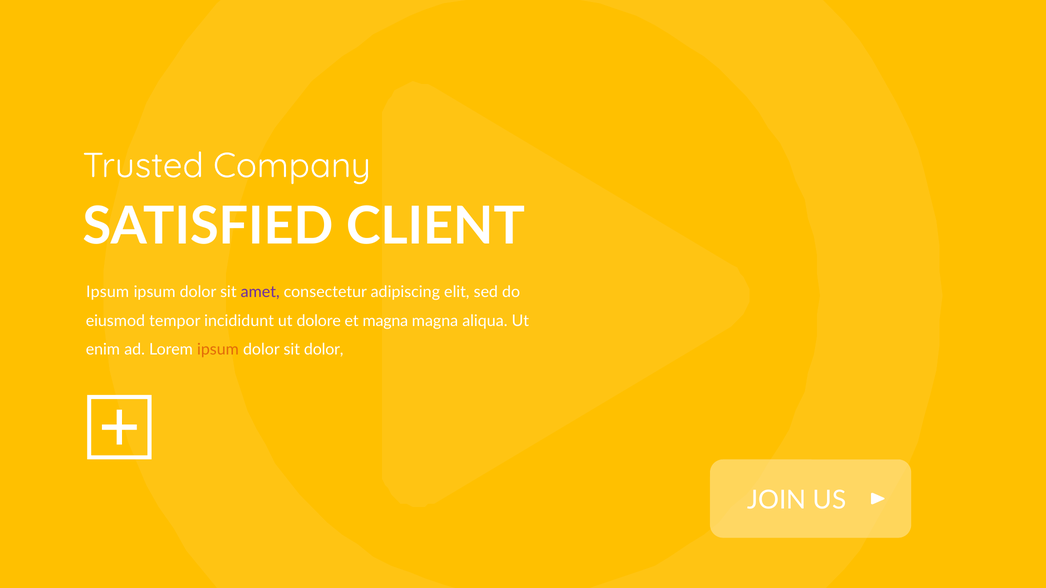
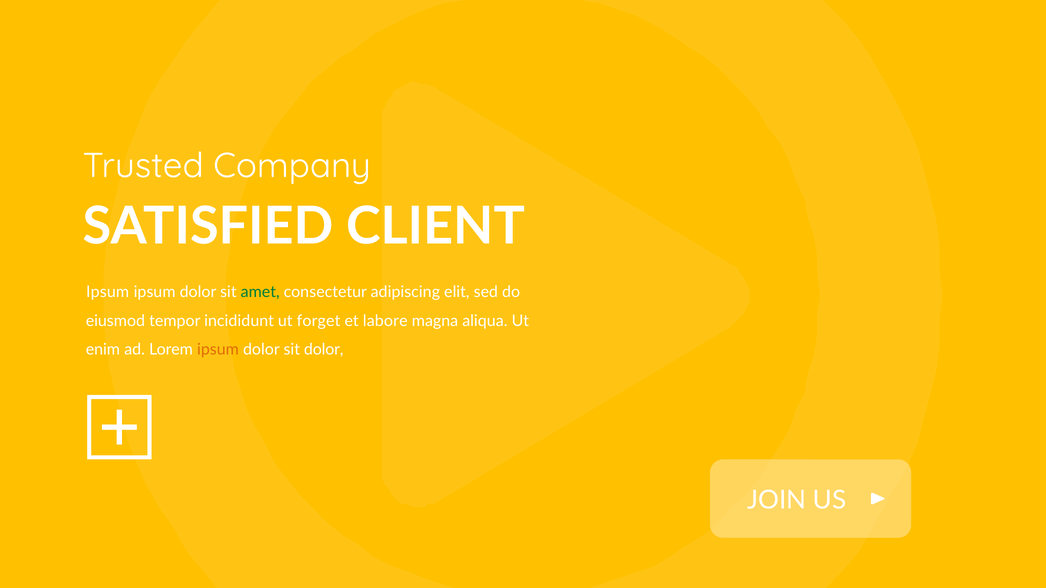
amet colour: purple -> green (260, 292)
dolore: dolore -> forget (319, 321)
et magna: magna -> labore (385, 321)
